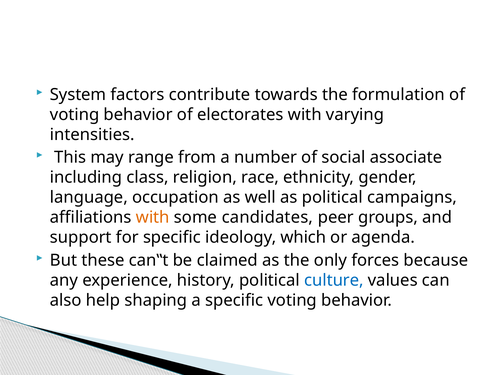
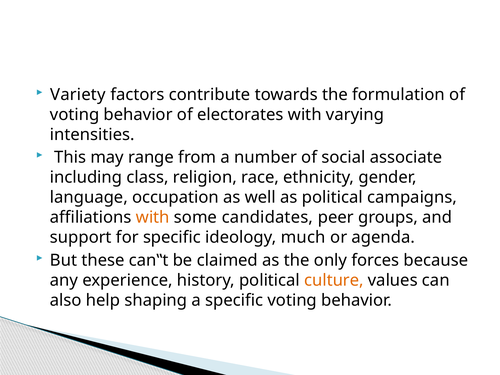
System: System -> Variety (78, 95)
which: which -> much (303, 237)
culture colour: blue -> orange (334, 280)
